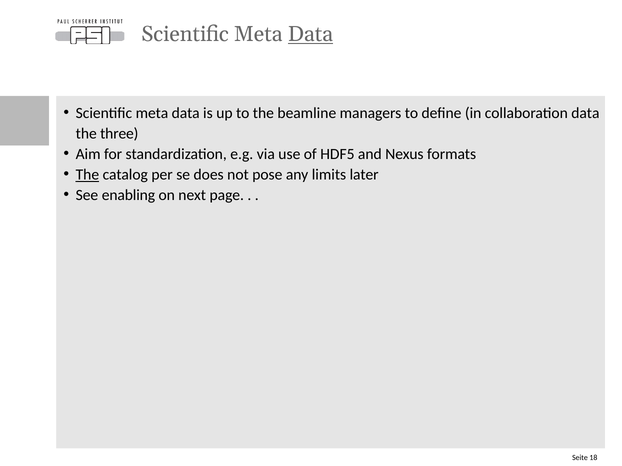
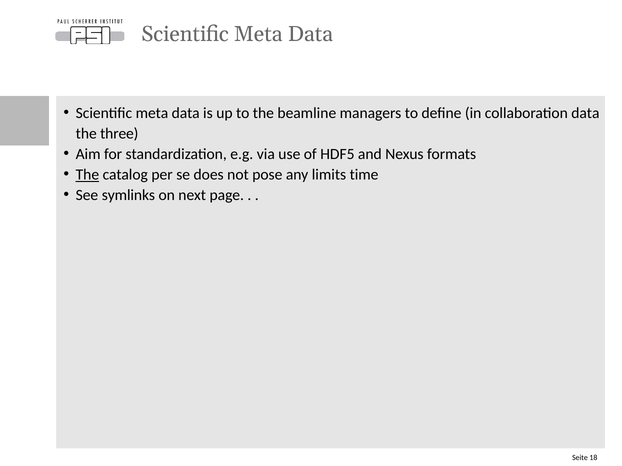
Data underline: present -> none (310, 34)
later: later -> time (364, 175)
enabling: enabling -> symlinks (128, 195)
